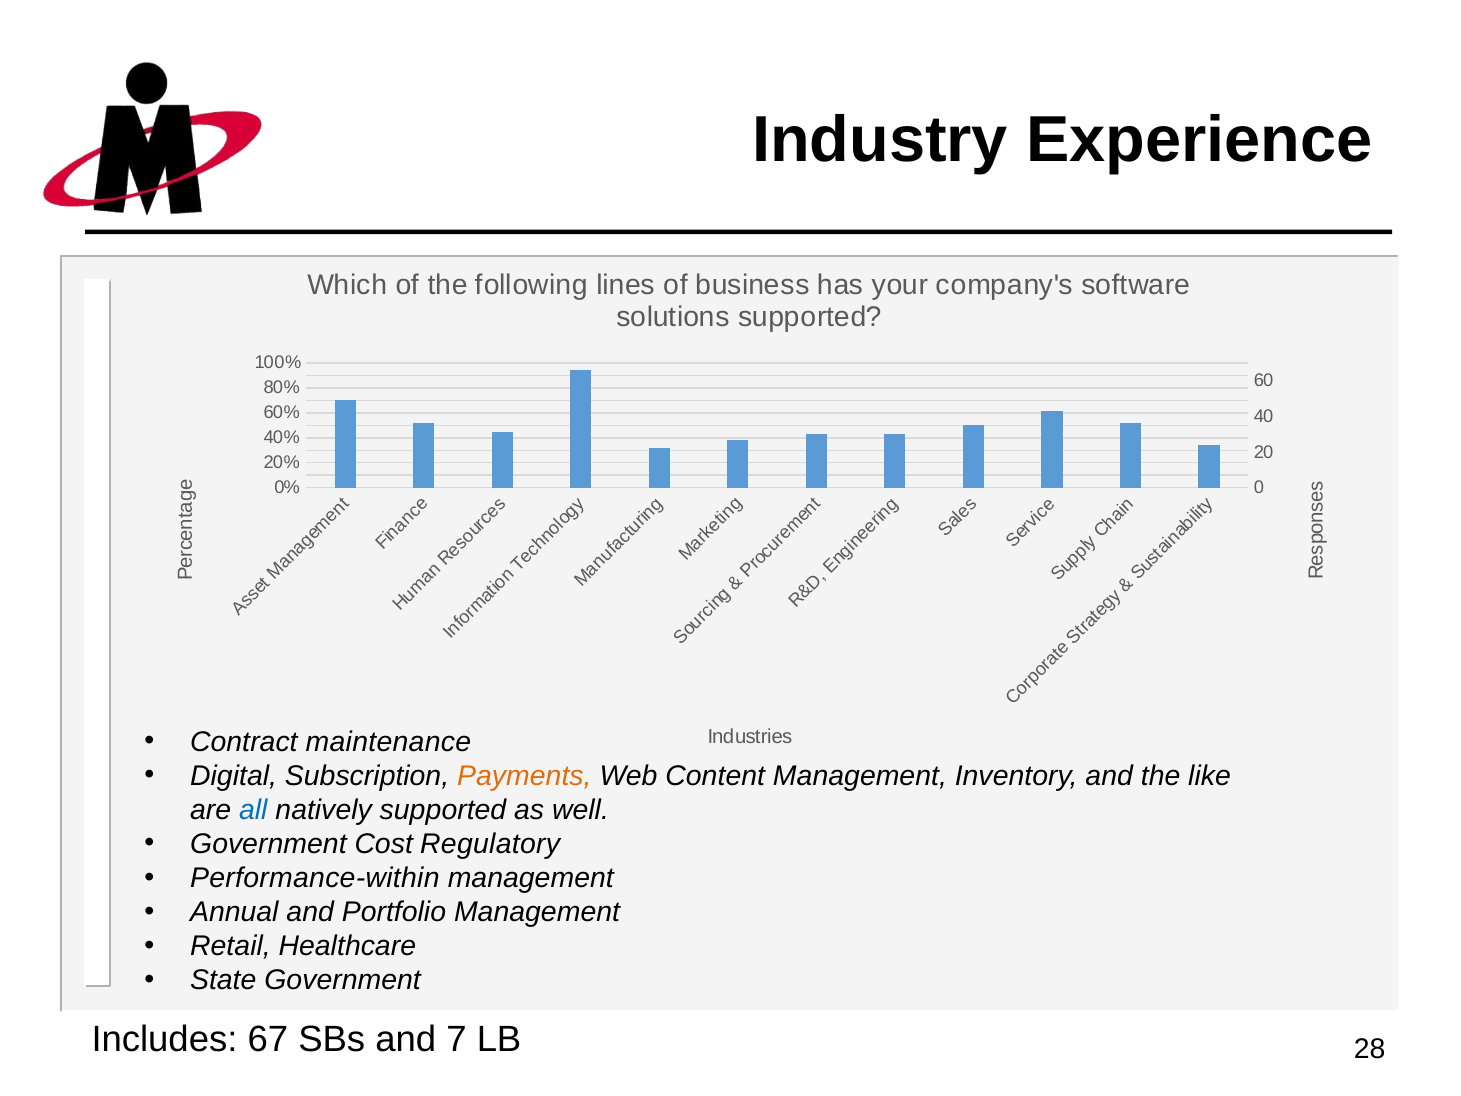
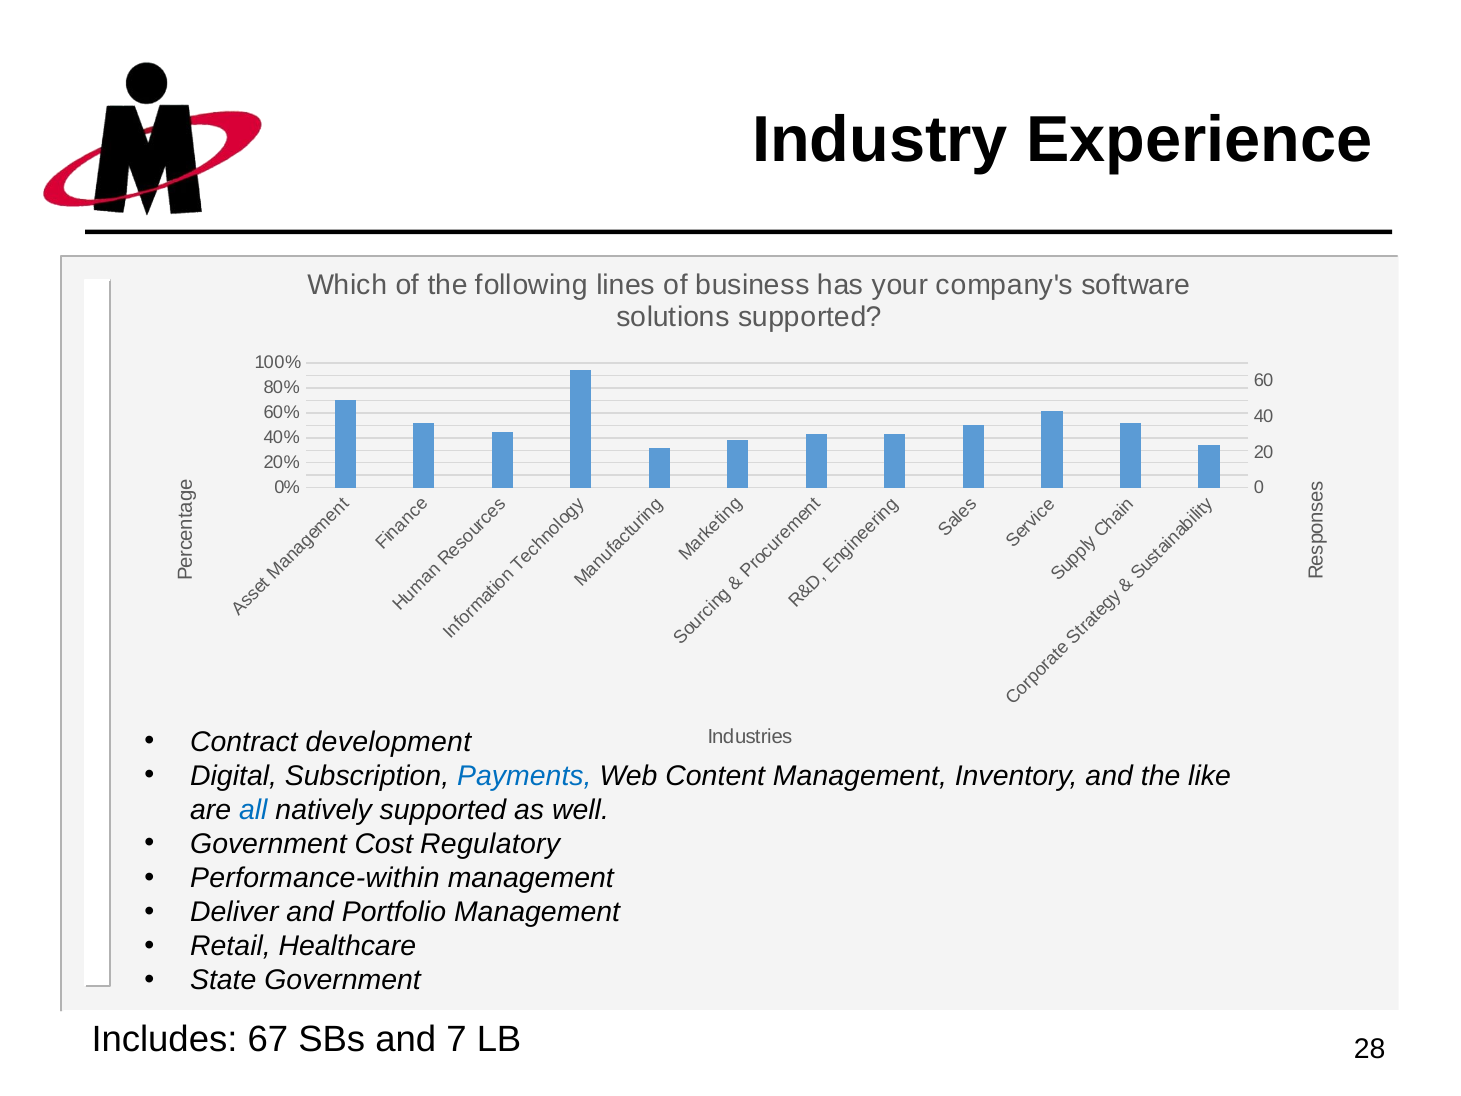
maintenance: maintenance -> development (388, 741)
Payments colour: orange -> blue (524, 776)
Annual: Annual -> Deliver (234, 912)
